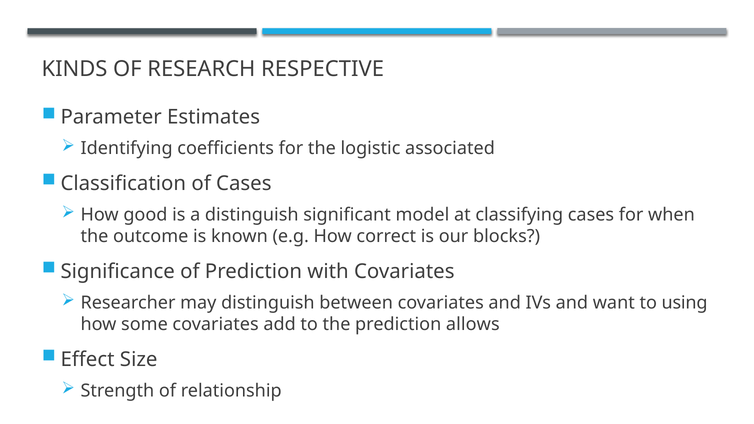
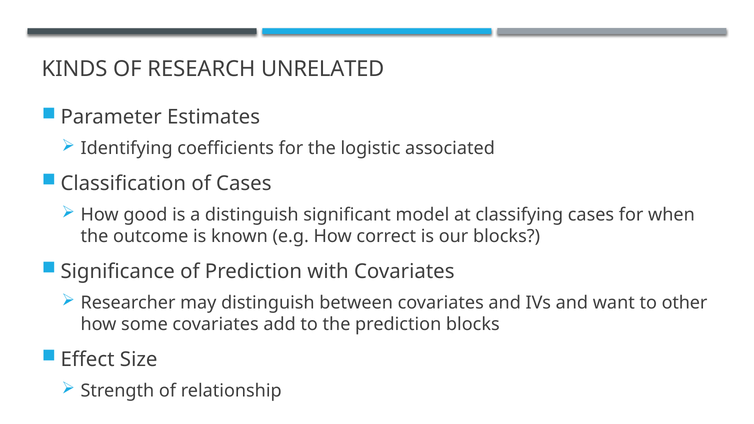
RESPECTIVE: RESPECTIVE -> UNRELATED (323, 69)
using: using -> other (685, 303)
prediction allows: allows -> blocks (473, 325)
